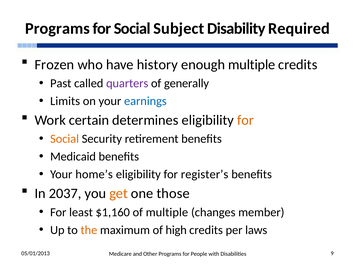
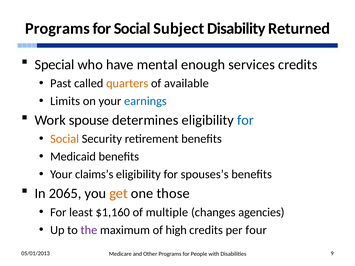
Required: Required -> Returned (299, 29)
Frozen: Frozen -> Special (55, 65)
history: history -> mental (157, 65)
enough multiple: multiple -> services (252, 65)
quarters colour: purple -> orange (127, 83)
generally: generally -> available (186, 83)
certain: certain -> spouse (89, 120)
for colour: orange -> blue (246, 120)
home’s: home’s -> claims’s (94, 175)
register’s: register’s -> spouses’s (205, 175)
2037: 2037 -> 2065 (65, 194)
member: member -> agencies (261, 212)
the colour: orange -> purple (89, 230)
laws: laws -> four (256, 230)
